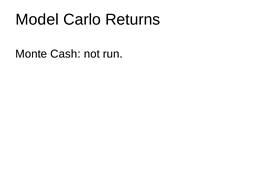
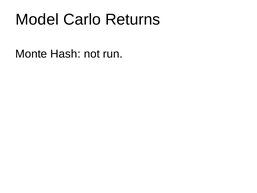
Cash: Cash -> Hash (65, 54)
